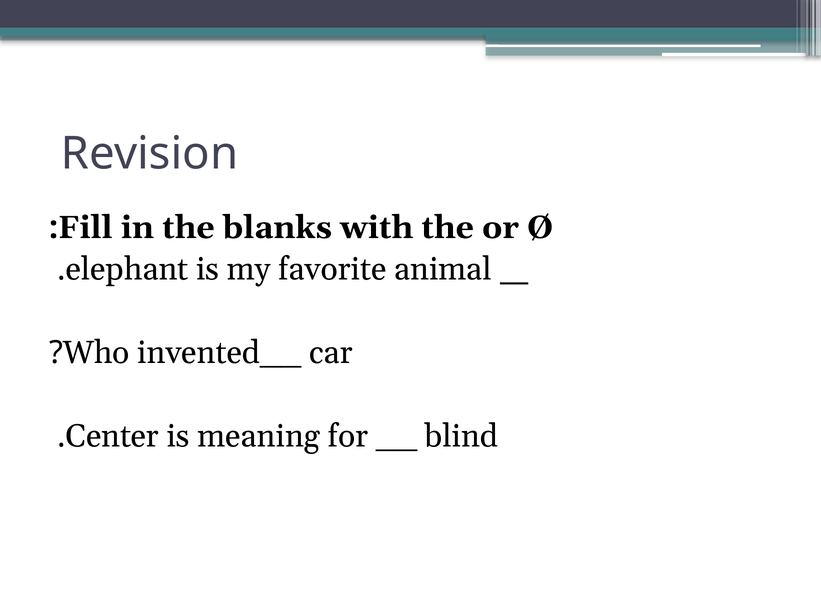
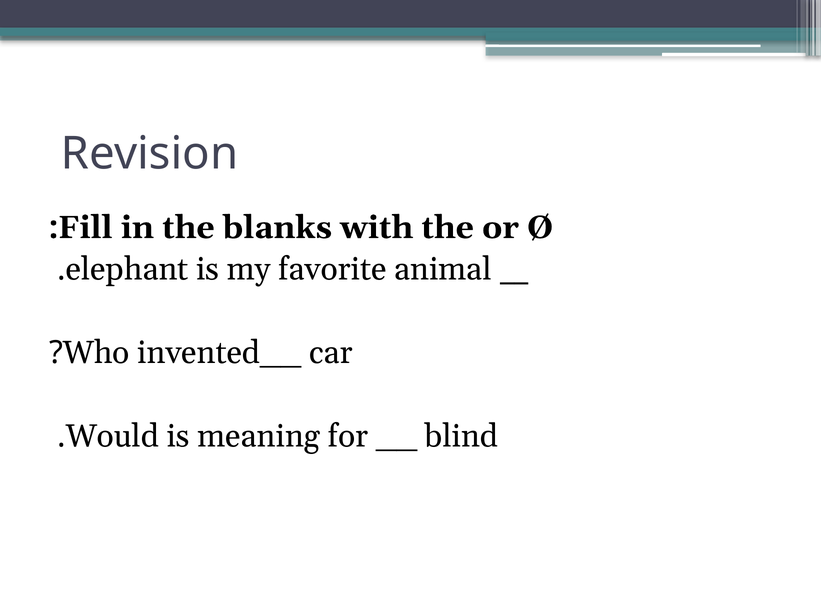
Center: Center -> Would (113, 436)
